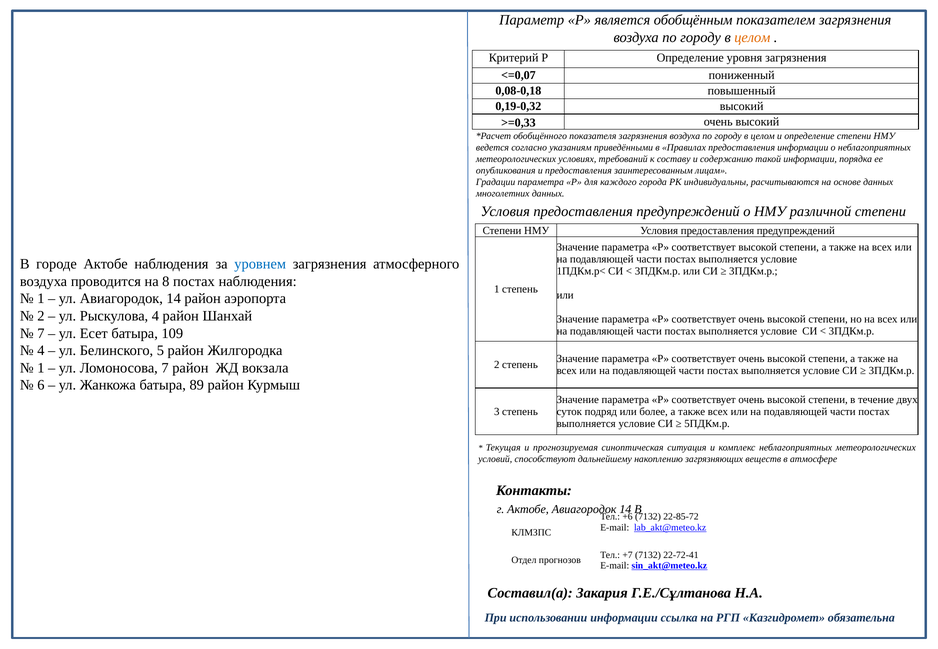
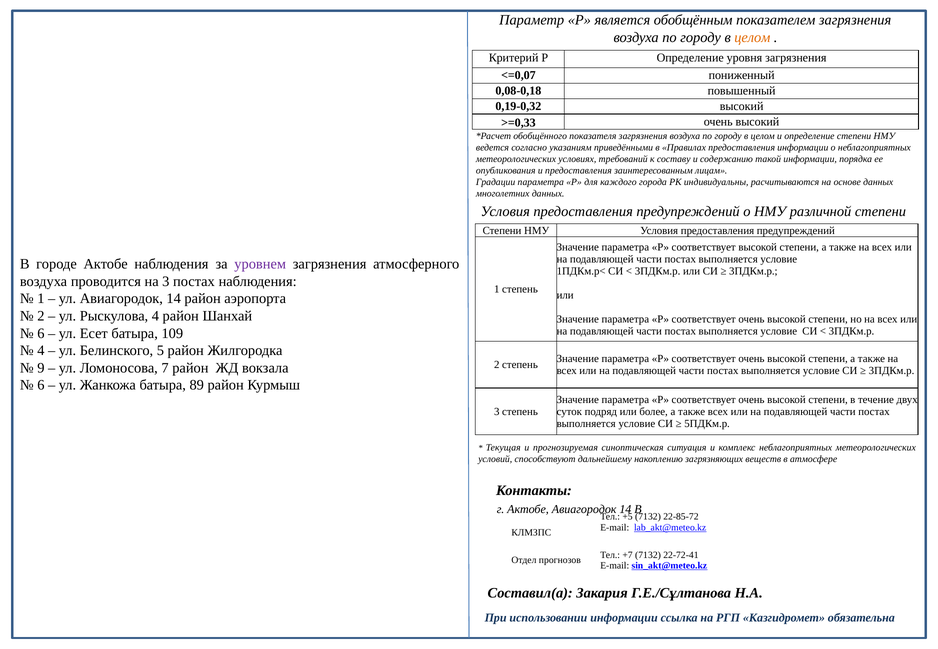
уровнем colour: blue -> purple (260, 264)
на 8: 8 -> 3 (166, 282)
7: 7 -> 6 (41, 333)
1: 1 -> 9 (41, 368)
+6: +6 -> +5 (628, 517)
